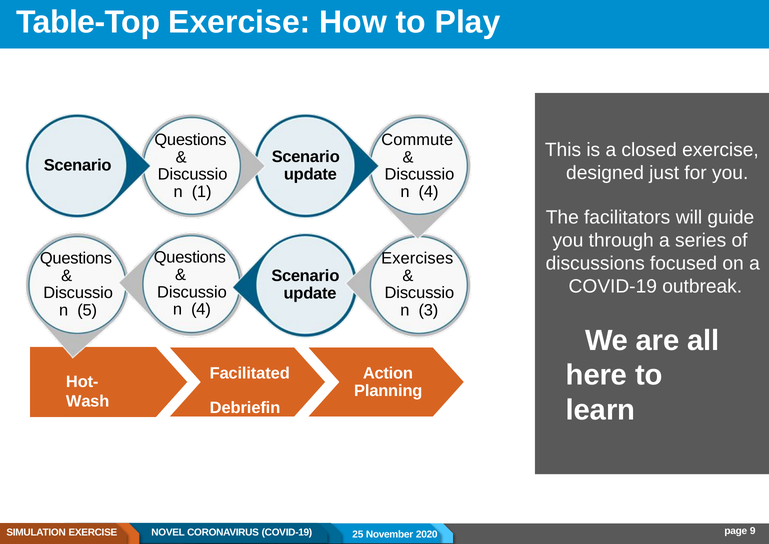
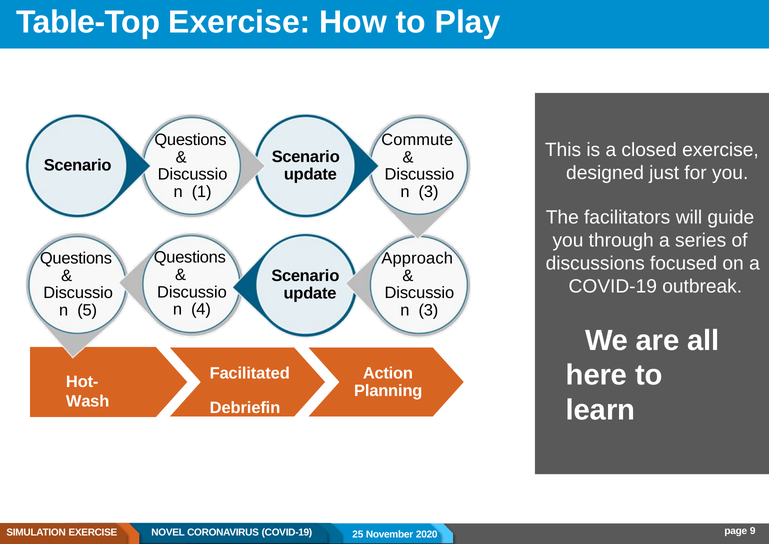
4: 4 -> 3 (429, 192)
Exercises: Exercises -> Approach (417, 258)
